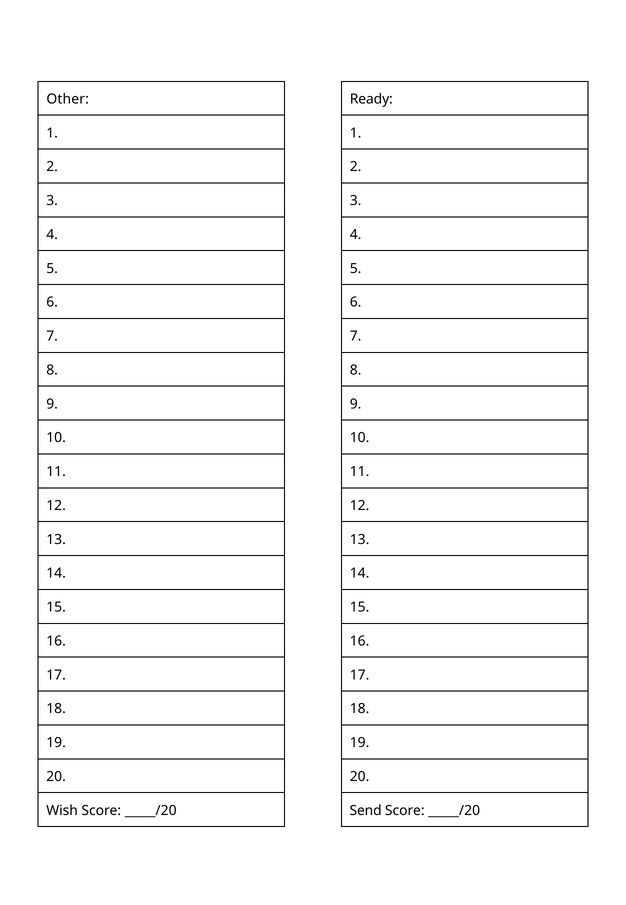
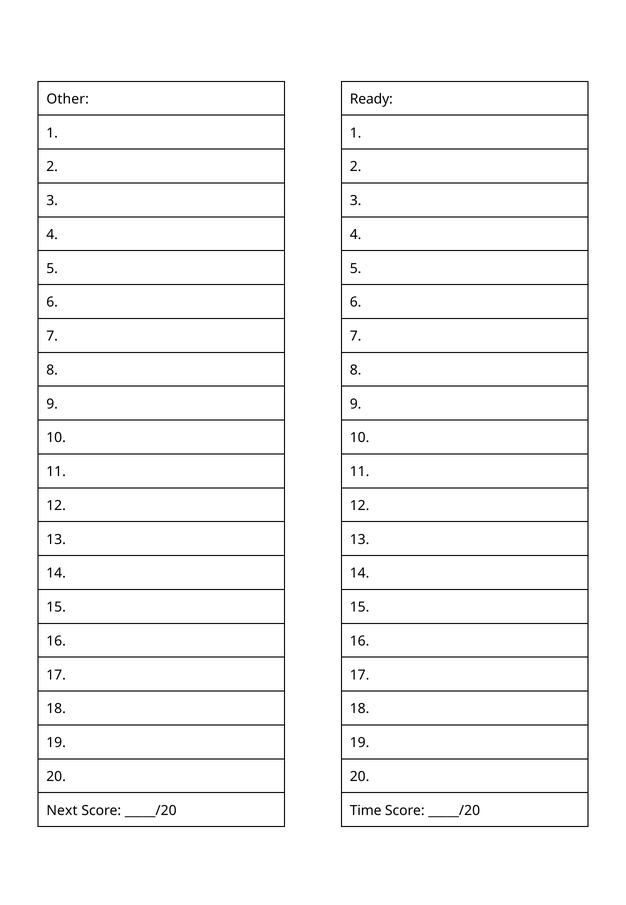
Wish: Wish -> Next (62, 810)
Send: Send -> Time (366, 810)
